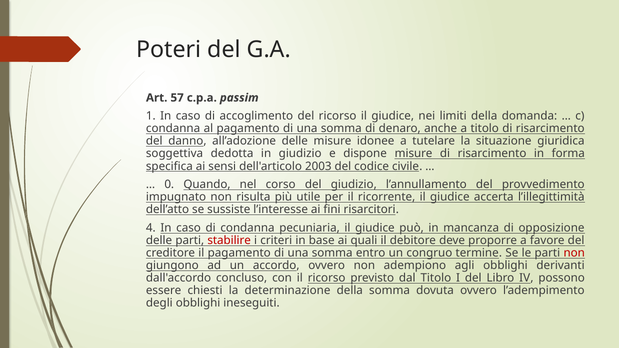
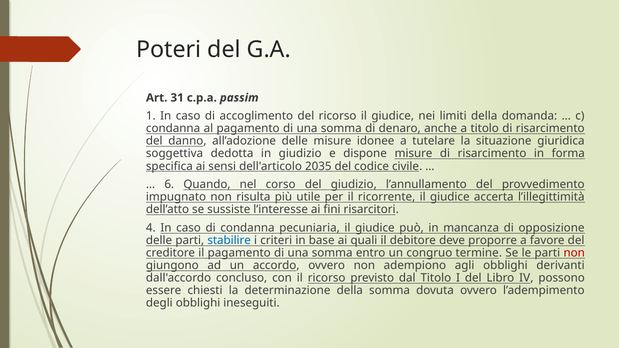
57: 57 -> 31 (177, 98)
2003: 2003 -> 2035 (318, 166)
0: 0 -> 6 (169, 185)
stabilire colour: red -> blue (229, 241)
